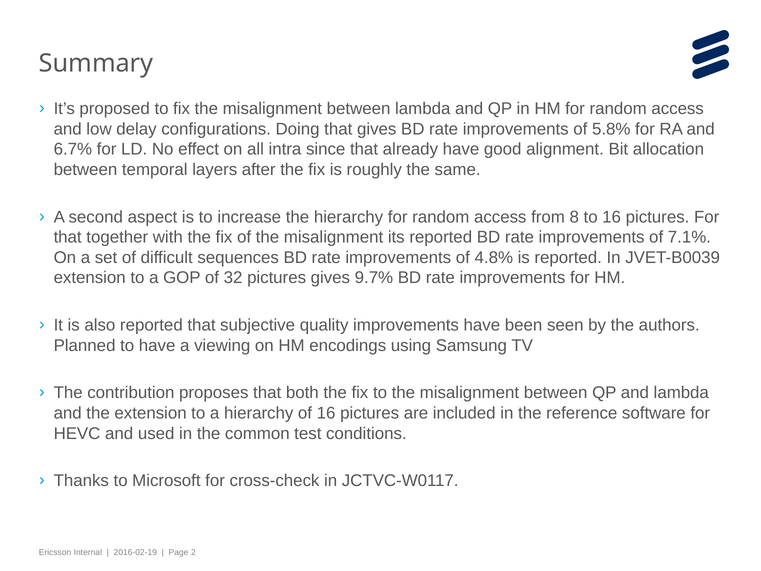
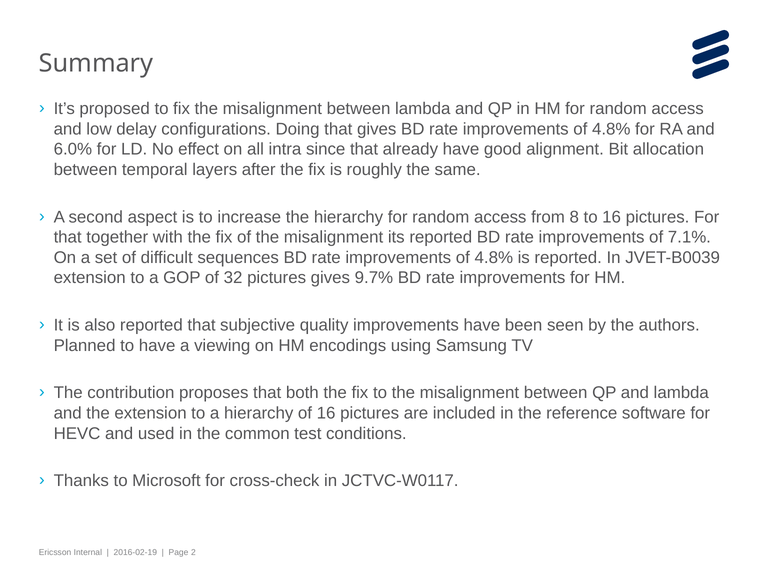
5.8%: 5.8% -> 4.8% (611, 129)
6.7%: 6.7% -> 6.0% (73, 149)
